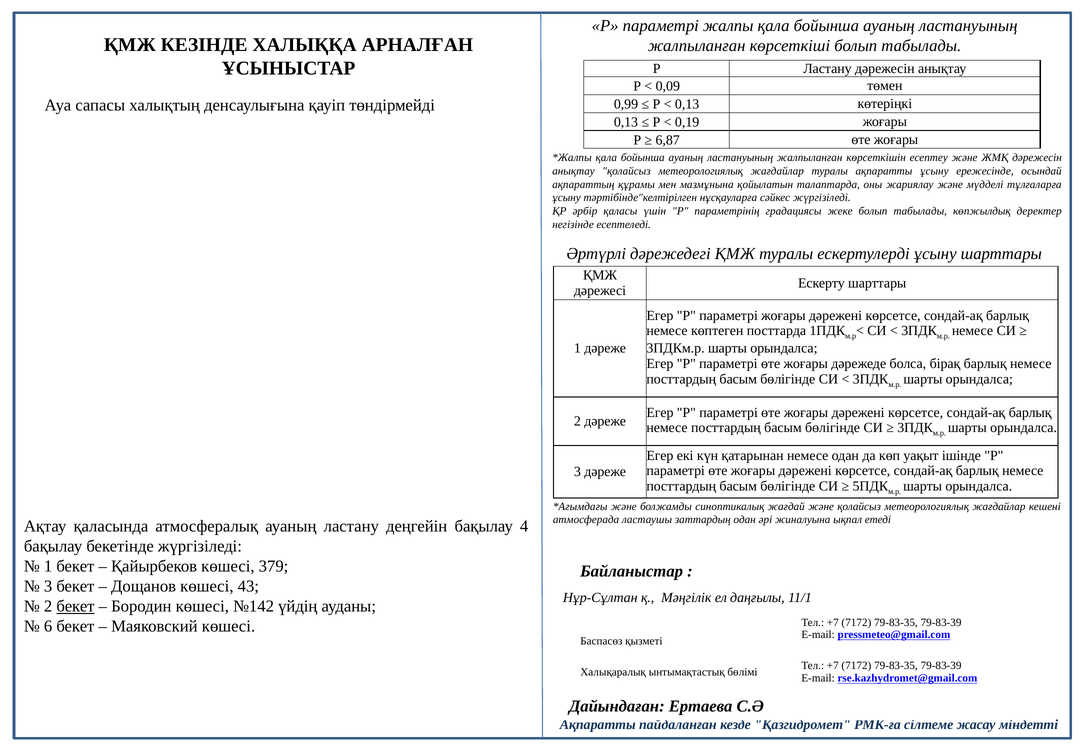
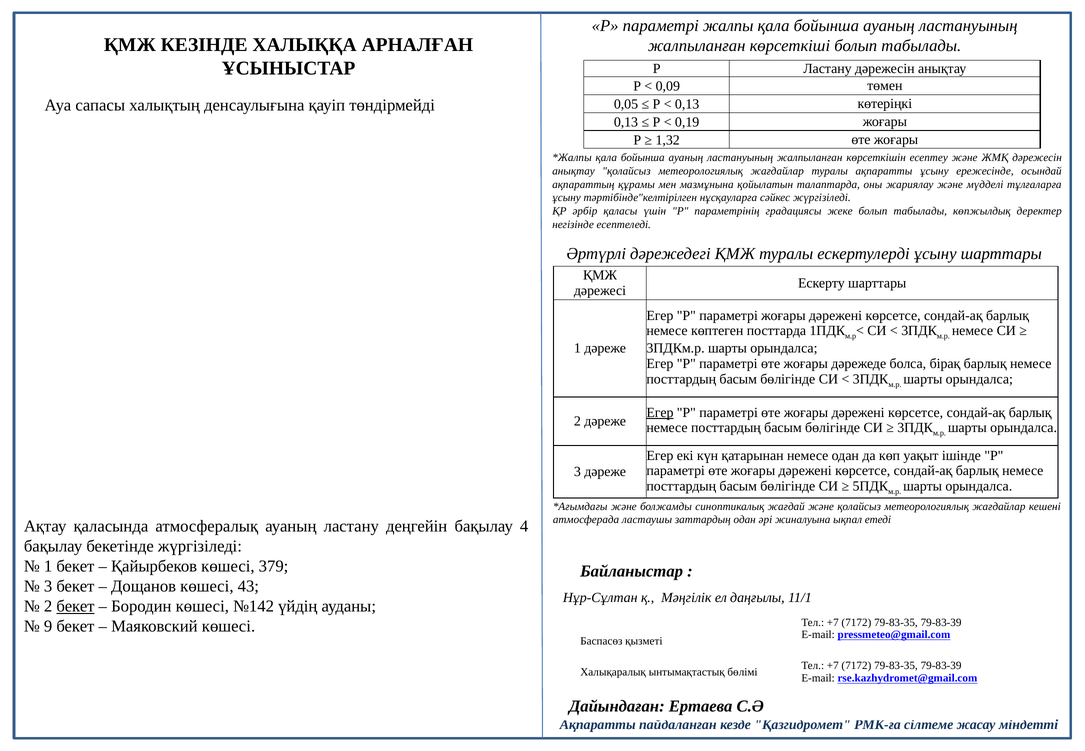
0,99: 0,99 -> 0,05 (626, 104)
6,87: 6,87 -> 1,32 (668, 140)
Егер underline: none -> present (660, 413)
6: 6 -> 9 (48, 627)
